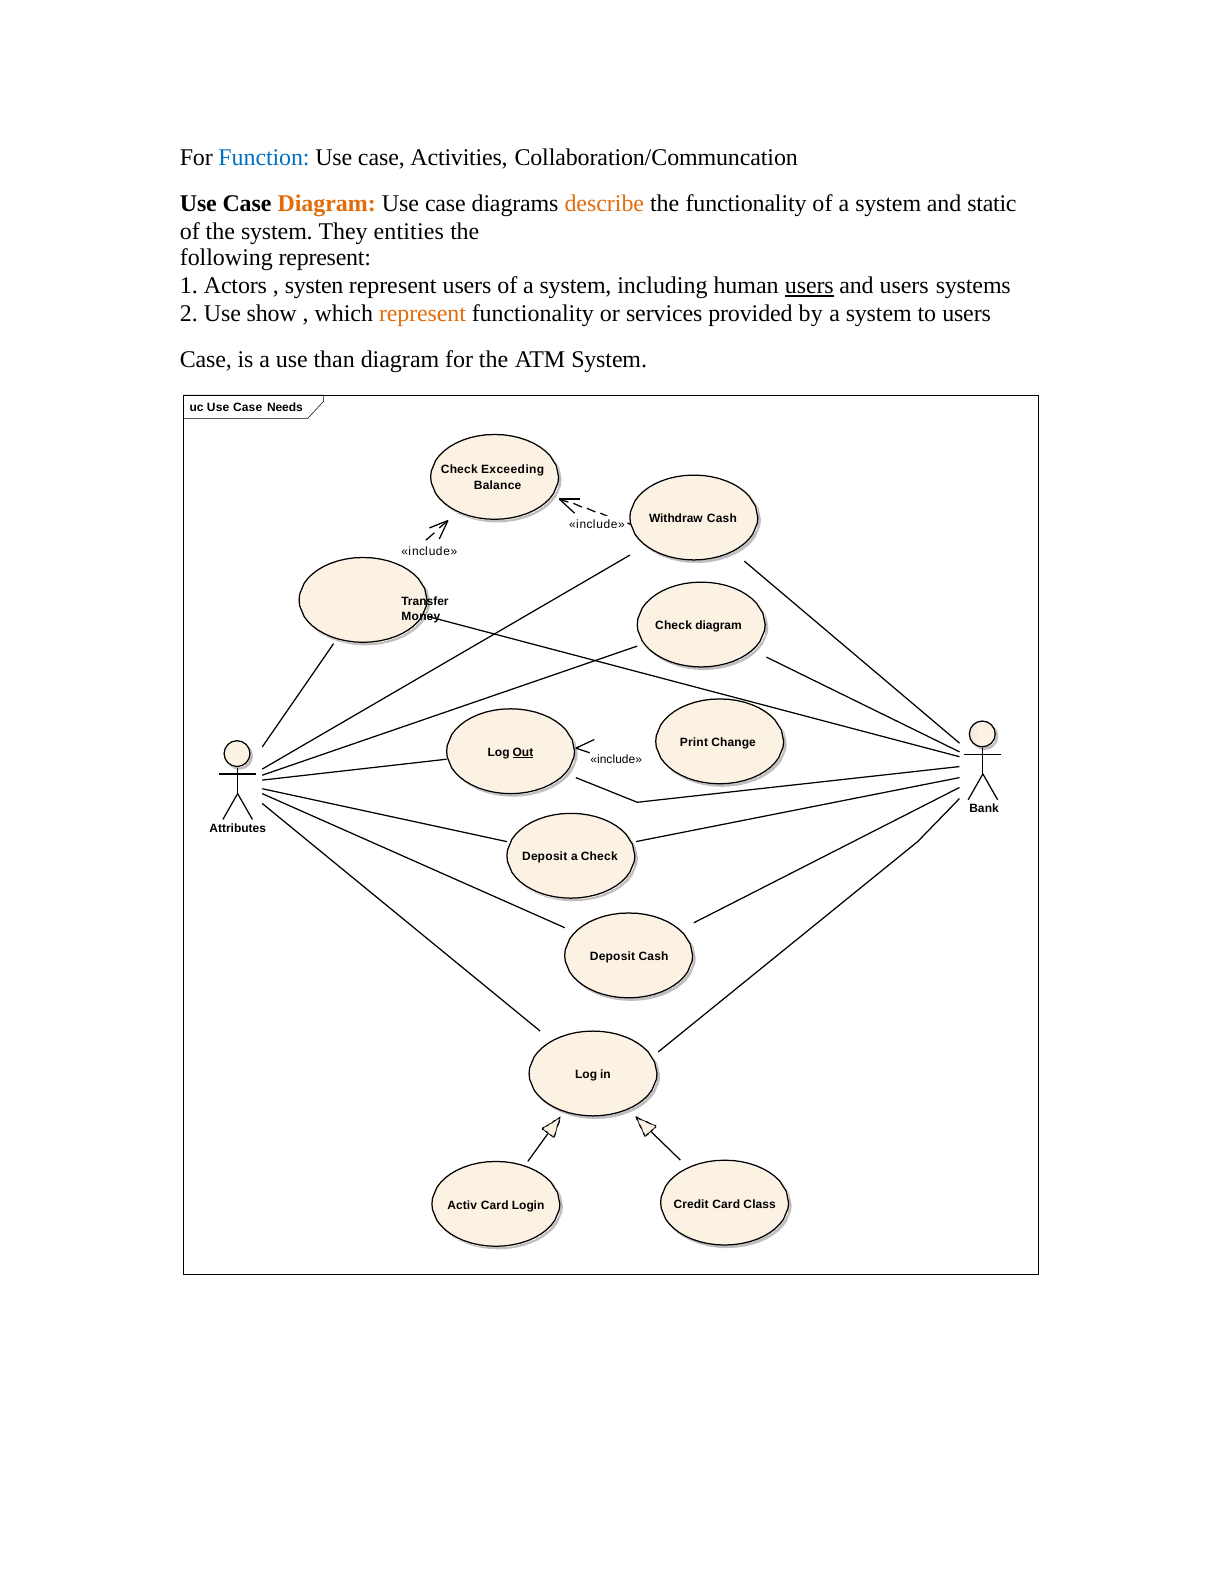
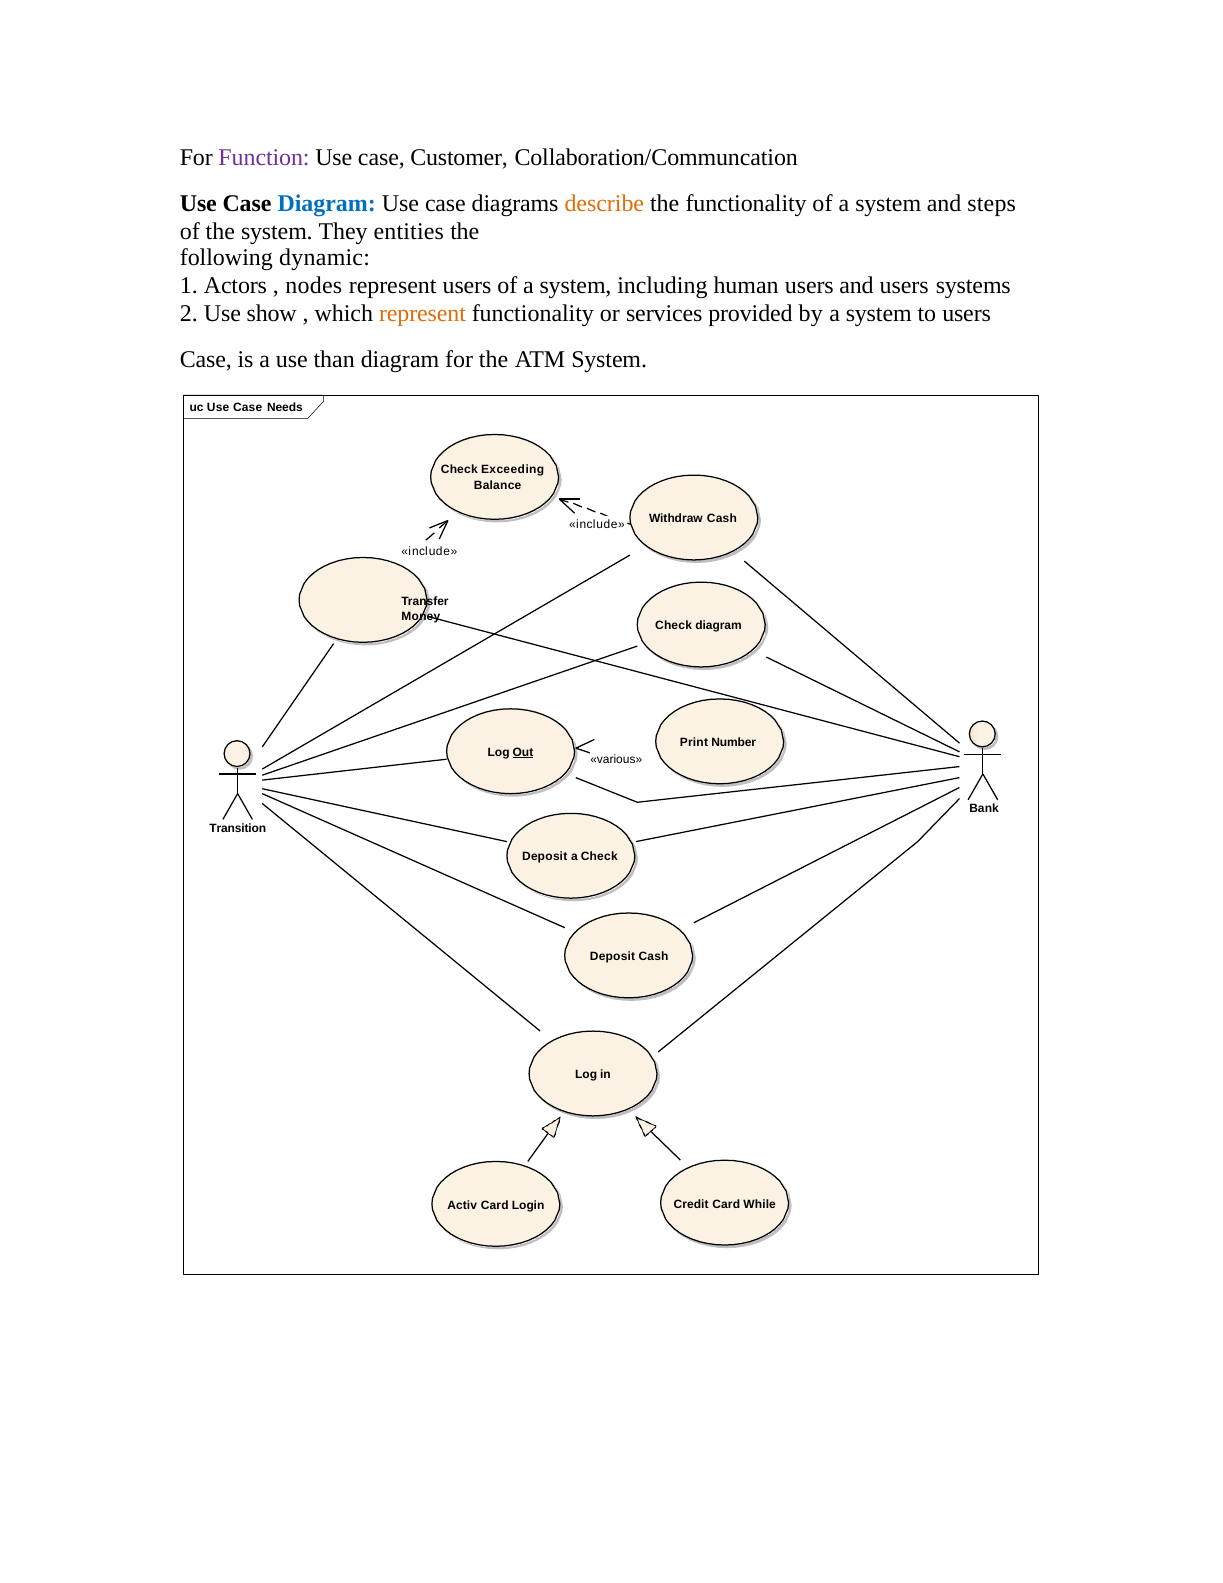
Function colour: blue -> purple (264, 157)
Activities: Activities -> Customer (459, 157)
Diagram colour: orange -> blue (327, 204)
static: static -> steps (992, 204)
following represent: represent -> dynamic (325, 258)
systen: systen -> nodes (314, 285)
users underline: present -> none (809, 285)
Change: Change -> Number (734, 742)
include: include -> various (616, 759)
Attributes: Attributes -> Transition (238, 828)
Class: Class -> While (760, 1204)
